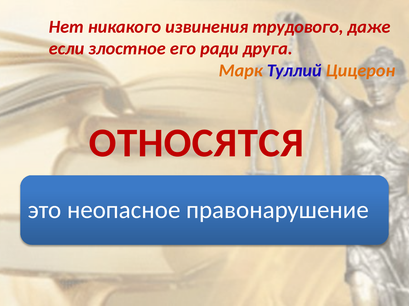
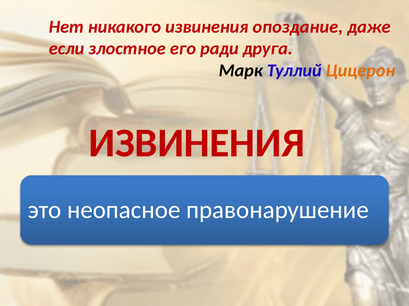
трудового: трудового -> опоздание (298, 27)
Марк colour: orange -> black (241, 71)
ОТНОСЯТСЯ: ОТНОСЯТСЯ -> ИЗВИНЕНИЯ (197, 143)
